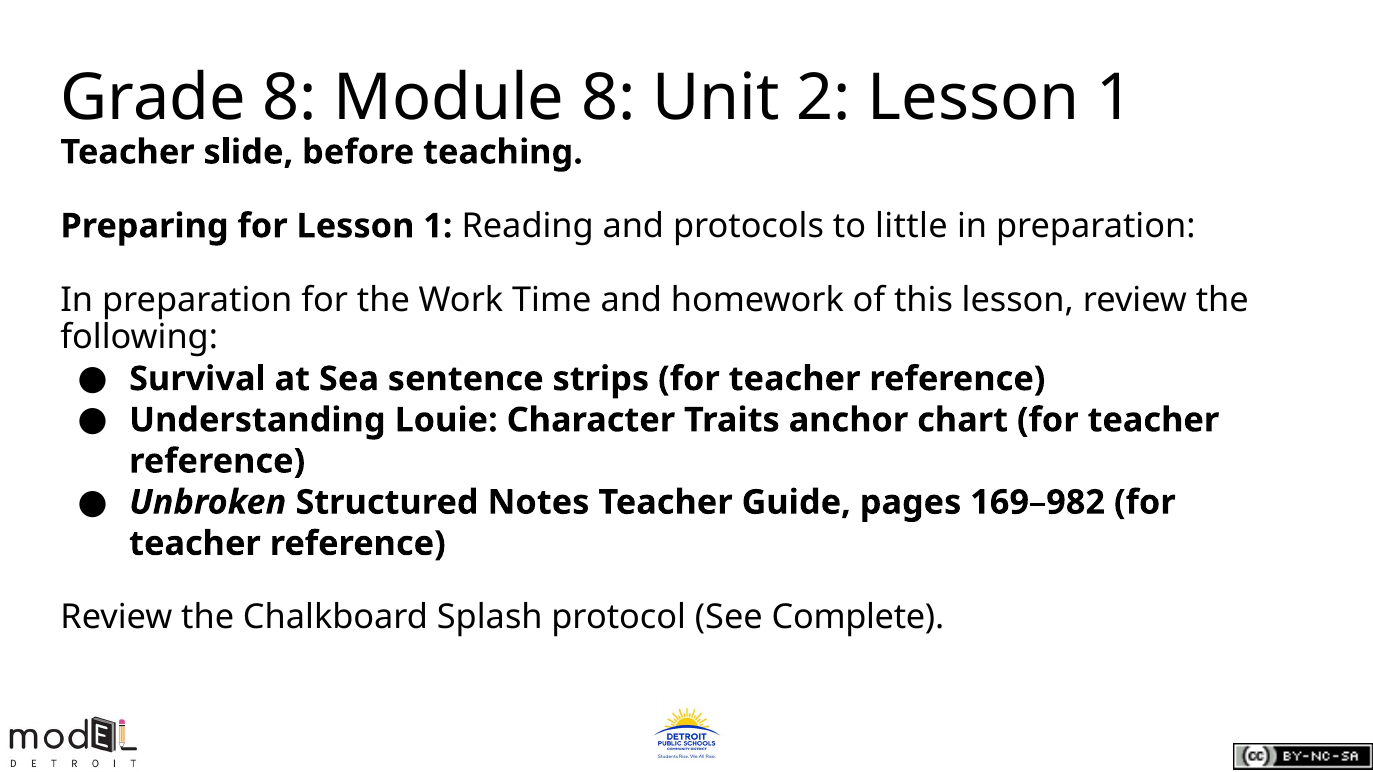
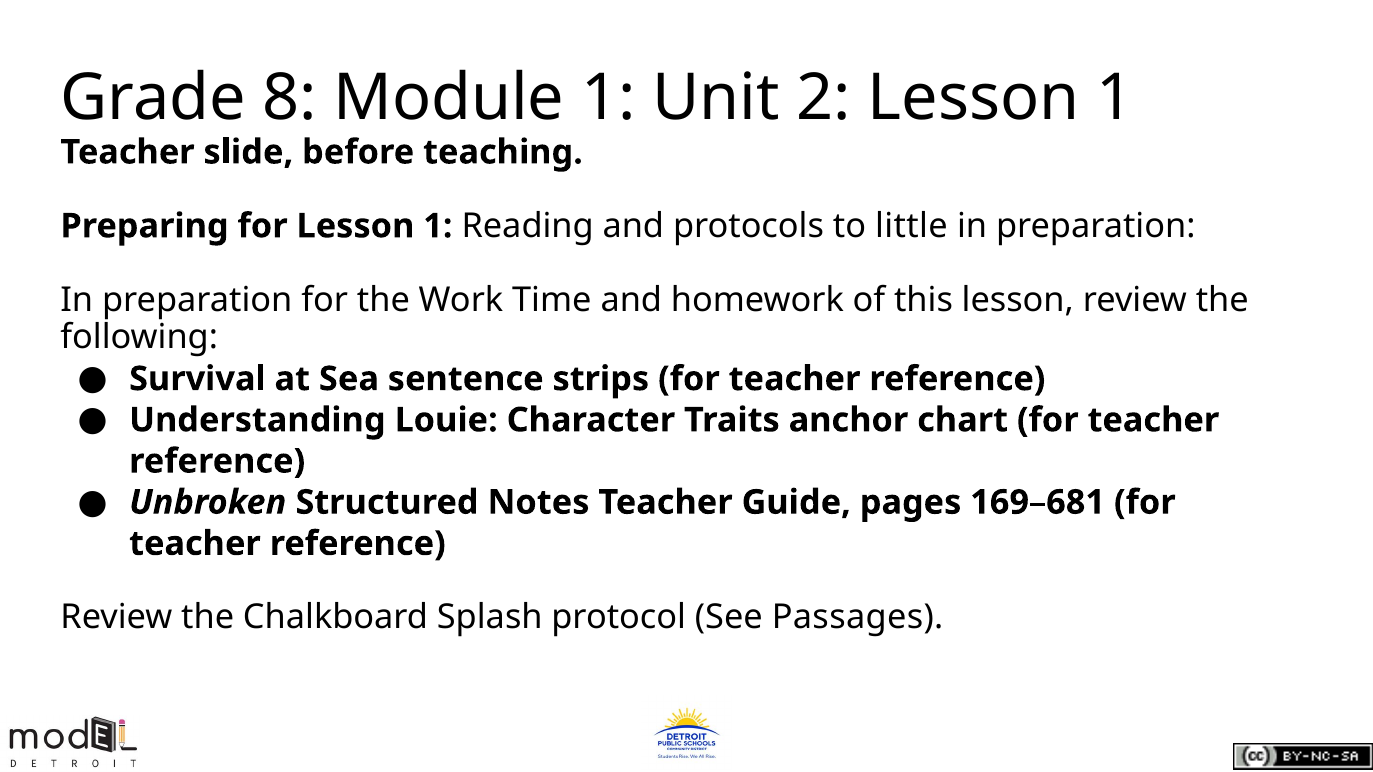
Module 8: 8 -> 1 (608, 99)
169–982: 169–982 -> 169–681 (1038, 503)
Complete: Complete -> Passages (858, 617)
